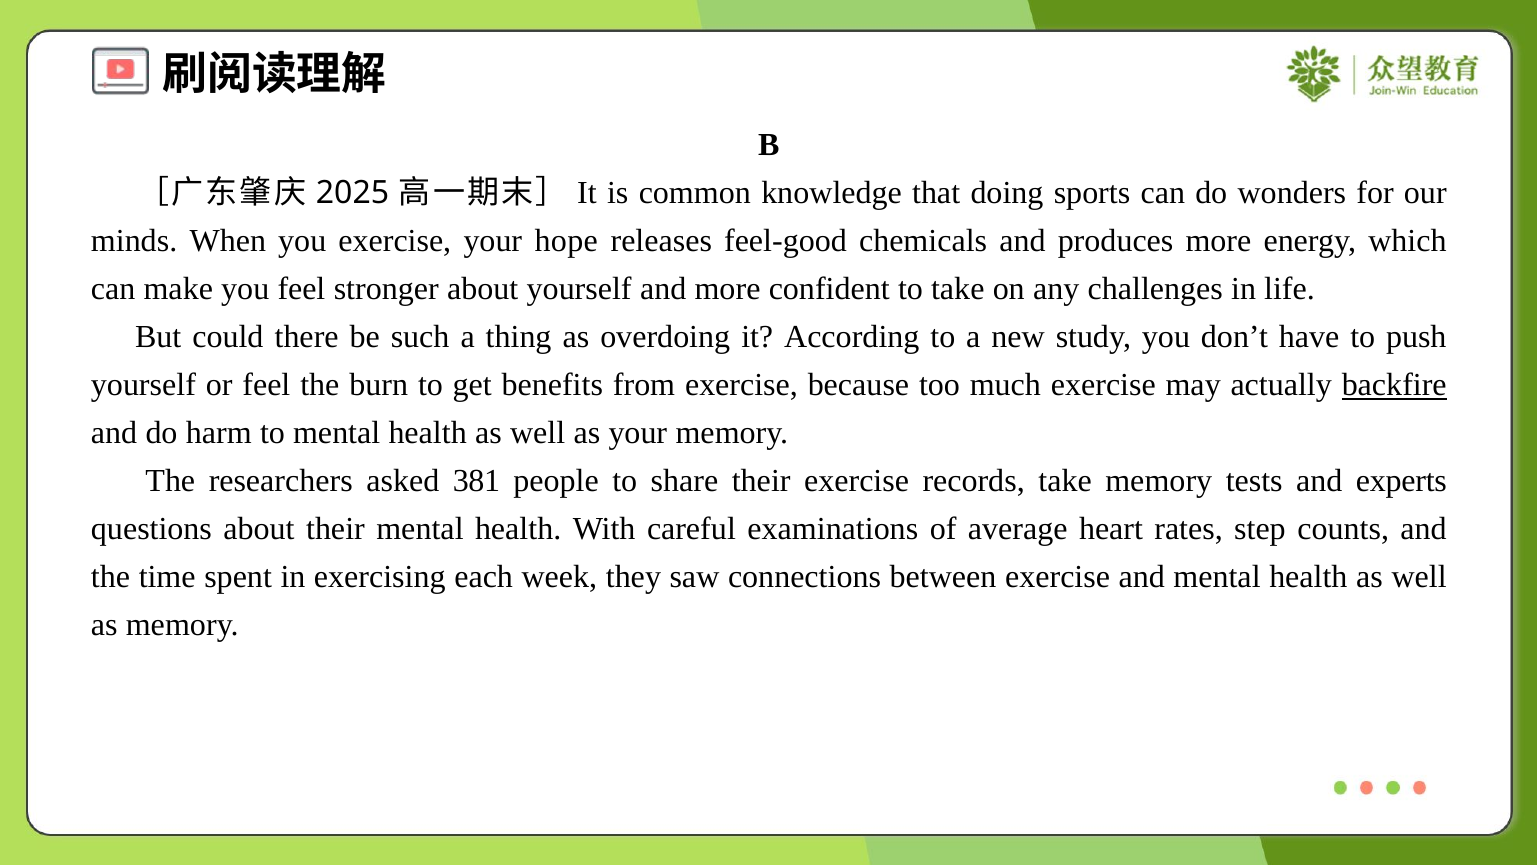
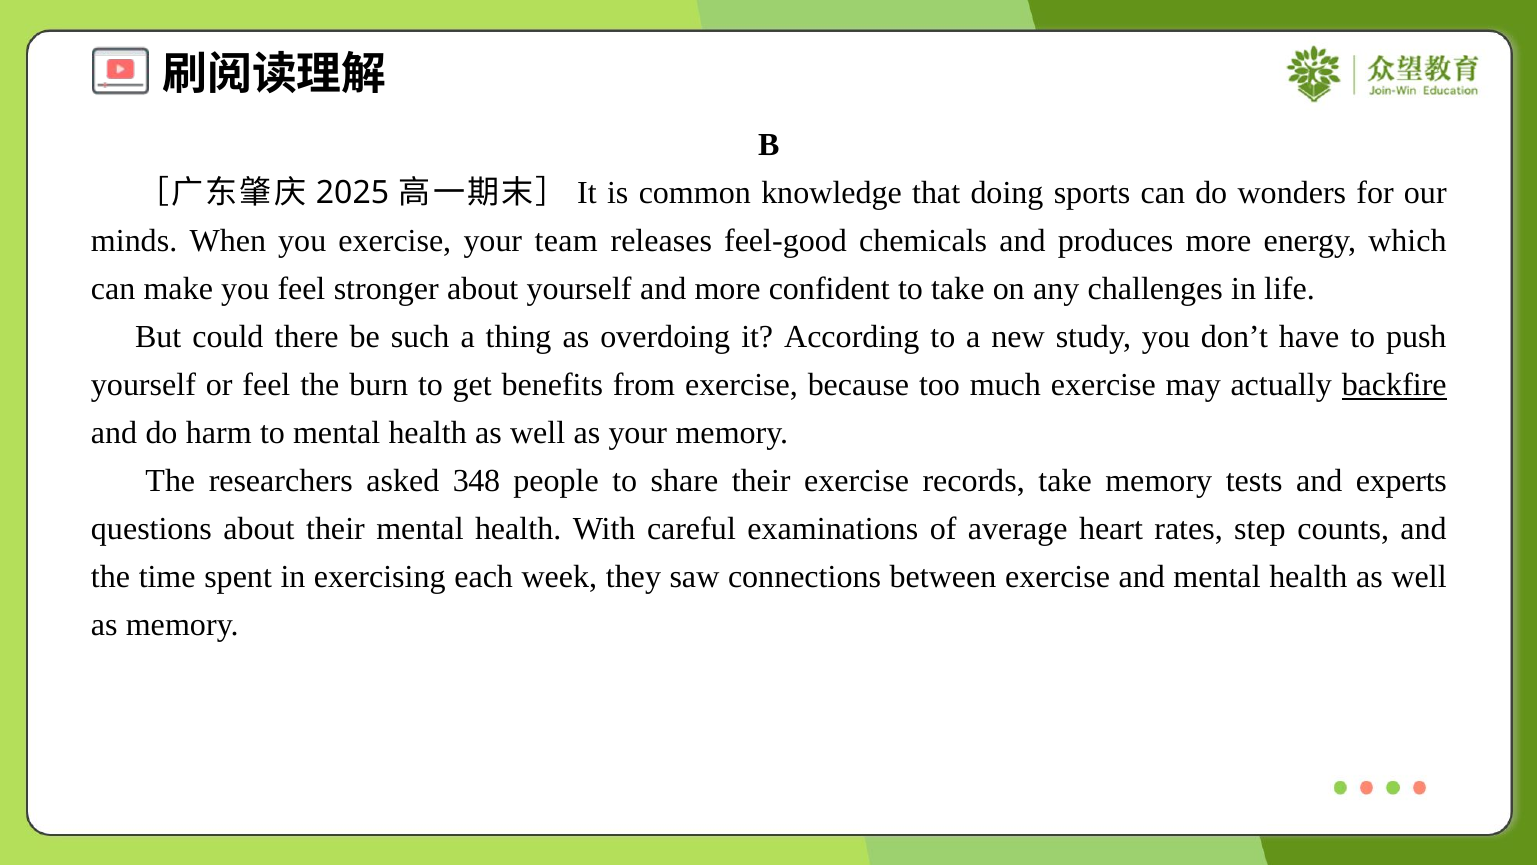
hope: hope -> team (566, 240)
381: 381 -> 348 (477, 481)
